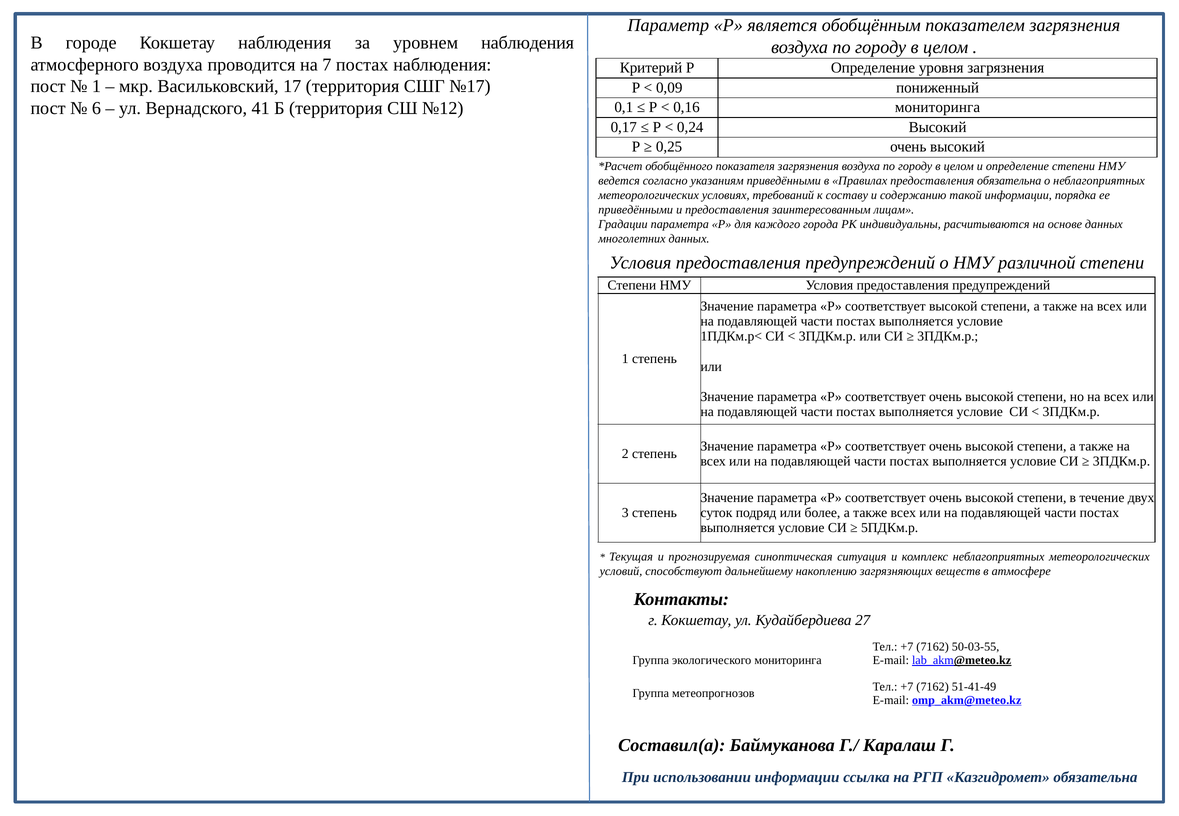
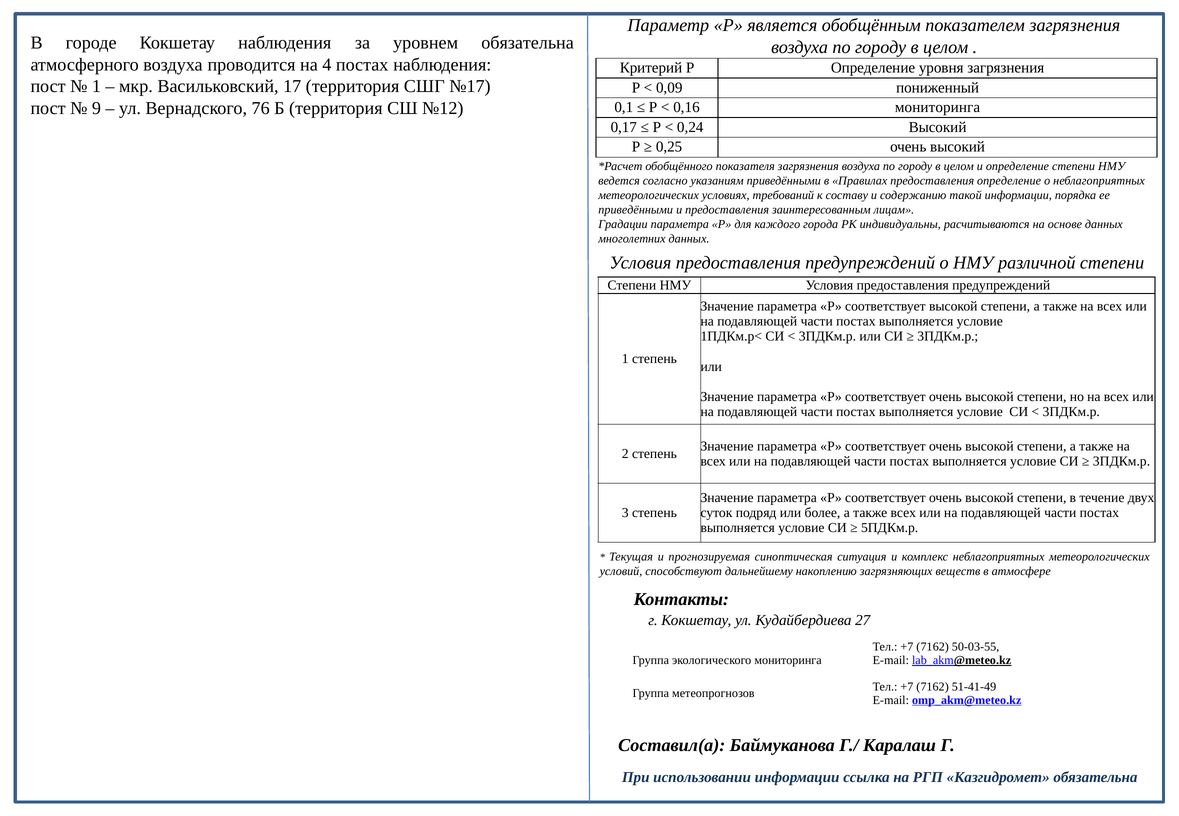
уровнем наблюдения: наблюдения -> обязательна (528, 43)
7: 7 -> 4 (327, 65)
6: 6 -> 9 (96, 108)
41: 41 -> 76 (261, 108)
предоставления обязательна: обязательна -> определение (1009, 181)
